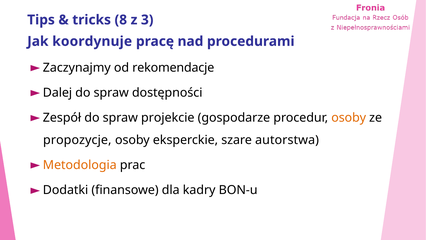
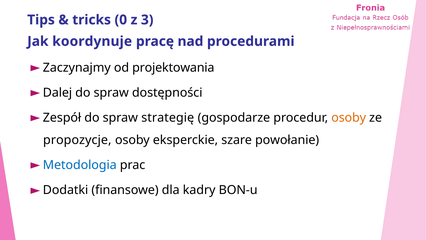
8: 8 -> 0 (121, 20)
rekomendacje: rekomendacje -> projektowania (173, 68)
projekcie: projekcie -> strategię (168, 117)
autorstwa: autorstwa -> powołanie (287, 140)
Metodologia colour: orange -> blue (80, 165)
